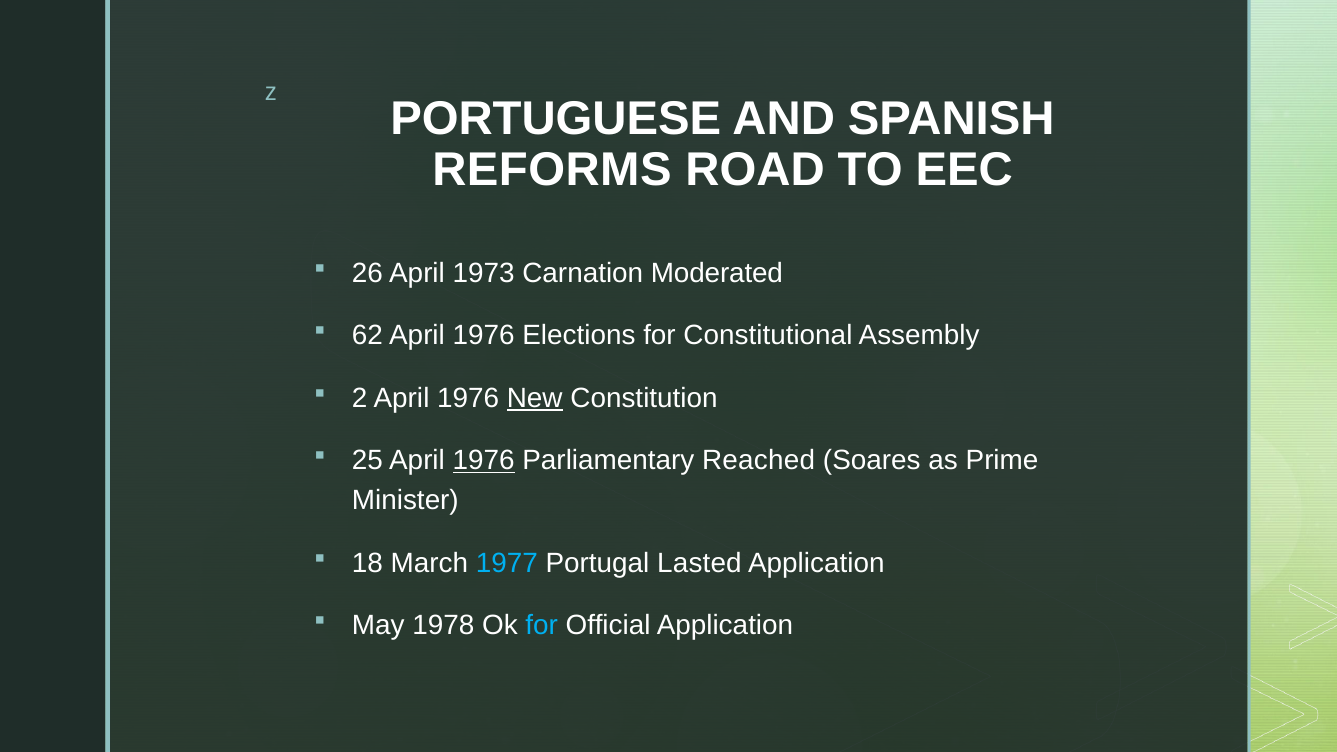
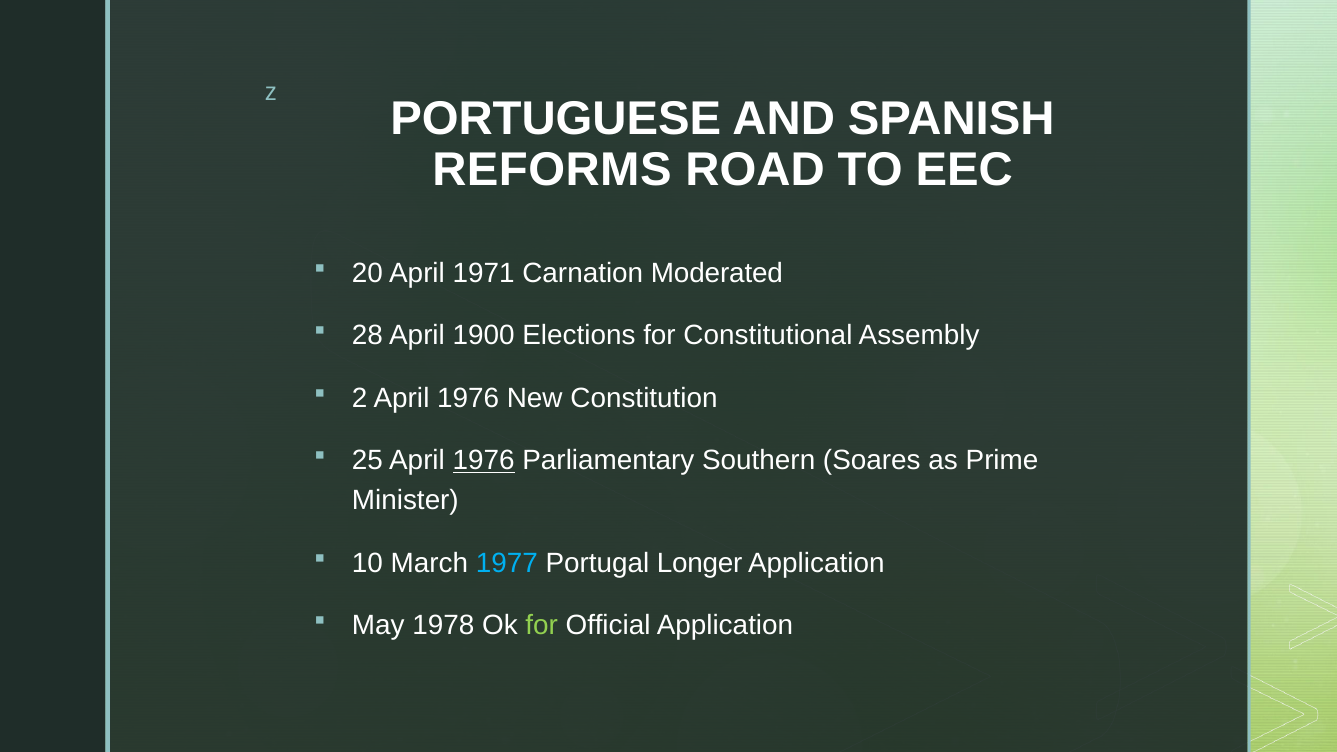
26: 26 -> 20 (367, 273)
1973: 1973 -> 1971 (484, 273)
62: 62 -> 28 (367, 336)
1976: 1976 -> 1900 (484, 336)
New underline: present -> none (535, 398)
Reached: Reached -> Southern (759, 461)
18: 18 -> 10 (367, 563)
Lasted: Lasted -> Longer (700, 563)
for colour: light blue -> light green (542, 626)
